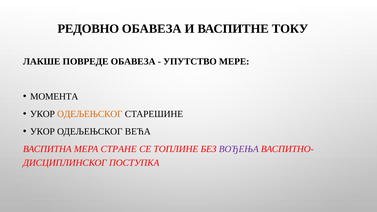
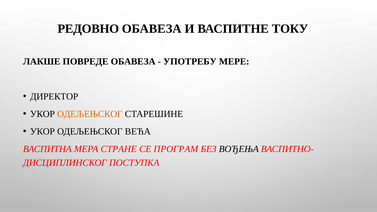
УПУТСТВО: УПУТСТВО -> УПОТРЕБУ (190, 62)
МОМЕНТА: МОМЕНТА -> ДИРЕКТОР (54, 97)
ТОПЛИНЕ: ТОПЛИНЕ -> ПРОГРАМ (176, 149)
ВОЂЕЊА colour: purple -> black (239, 149)
